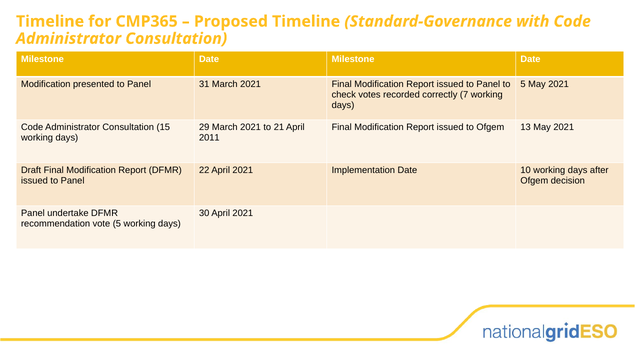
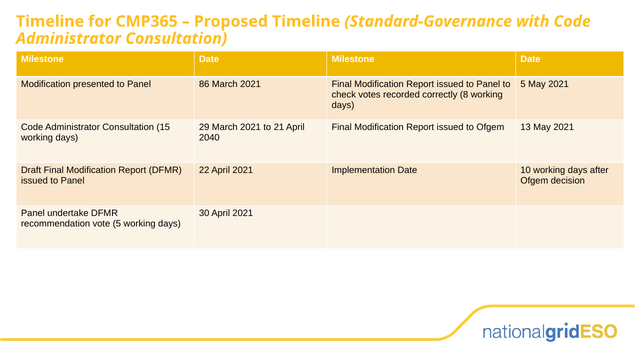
31: 31 -> 86 (204, 84)
7: 7 -> 8 (464, 95)
2011: 2011 -> 2040 (209, 138)
